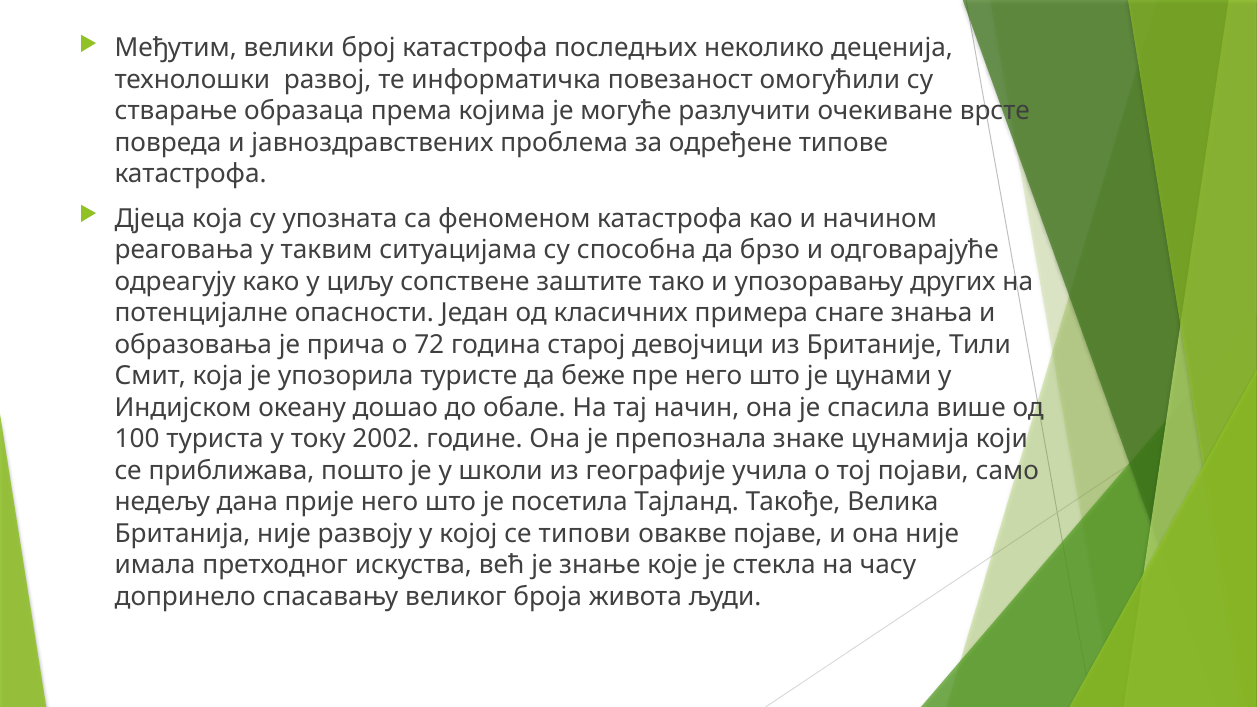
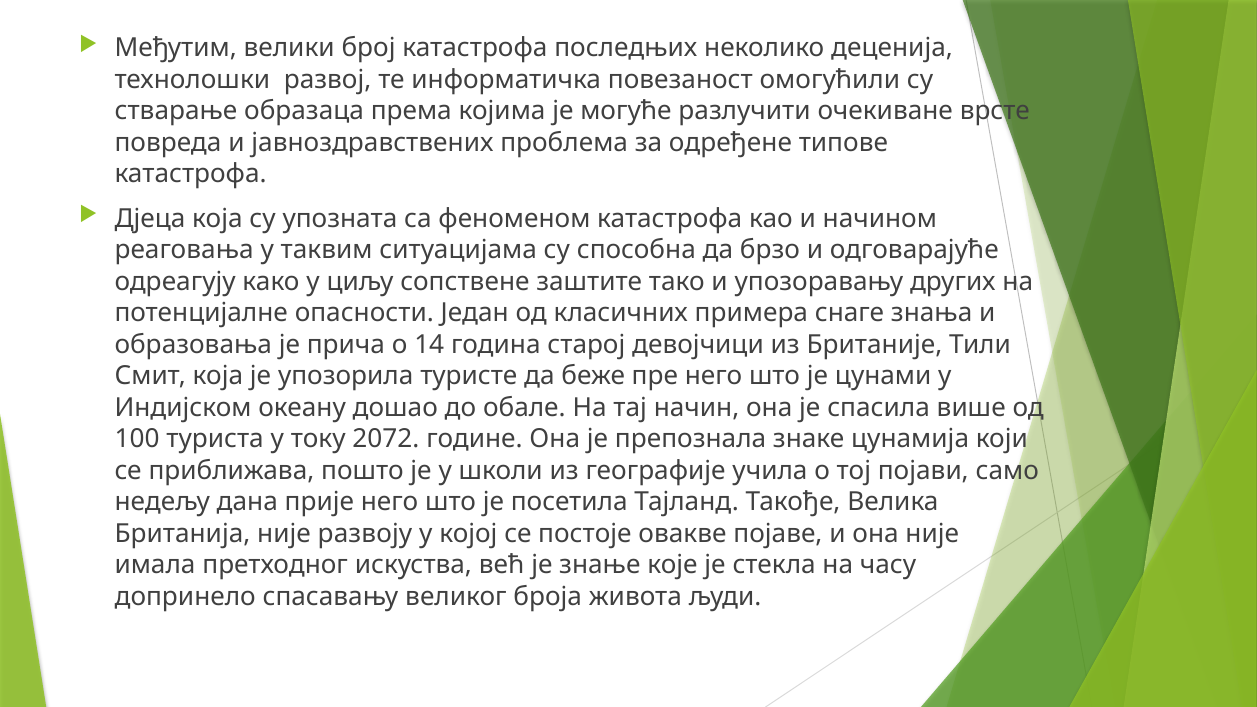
72: 72 -> 14 (429, 345)
2002: 2002 -> 2072 (386, 439)
типови: типови -> постоје (585, 534)
